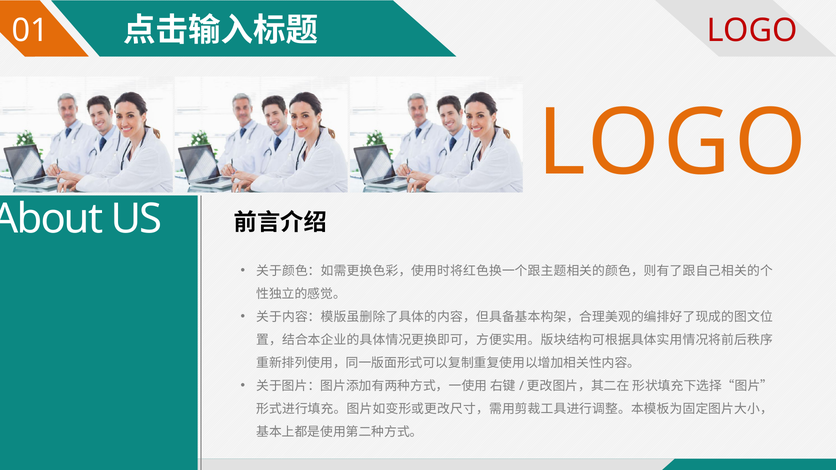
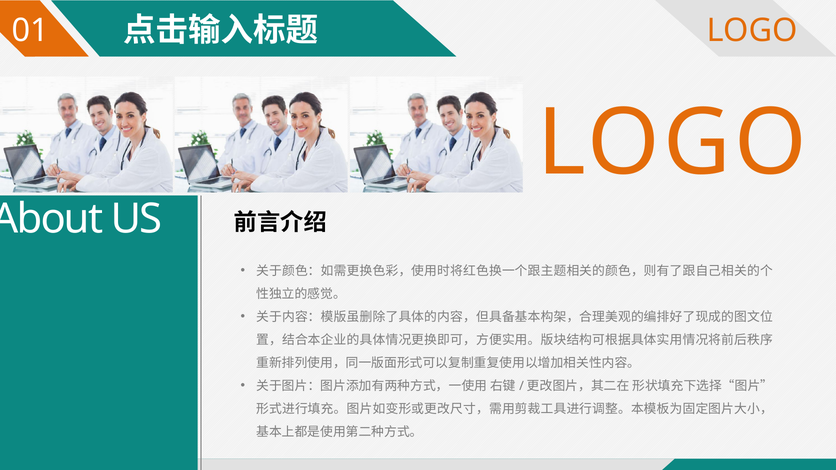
LOGO colour: red -> orange (752, 31)
